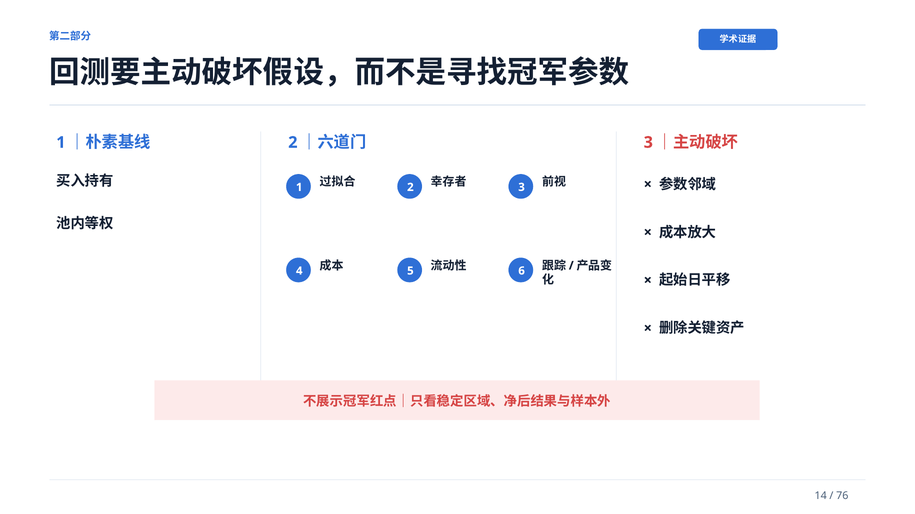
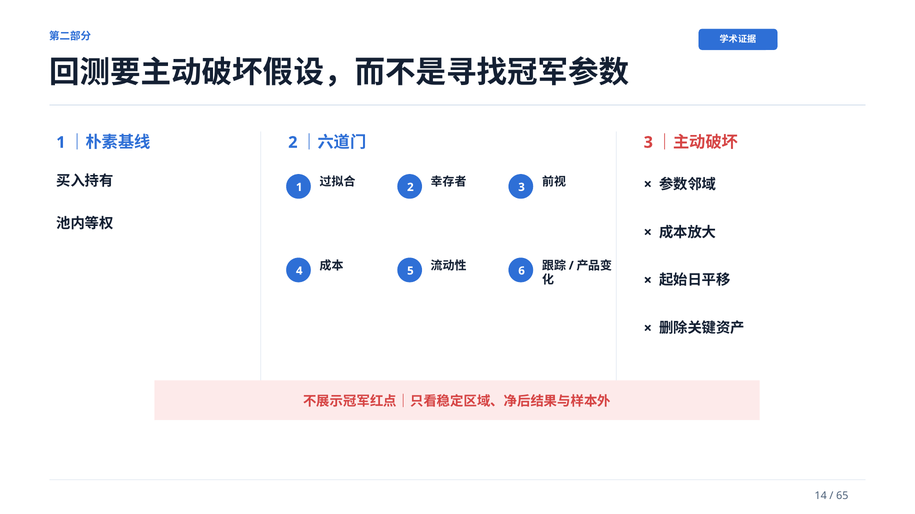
76: 76 -> 65 (842, 497)
